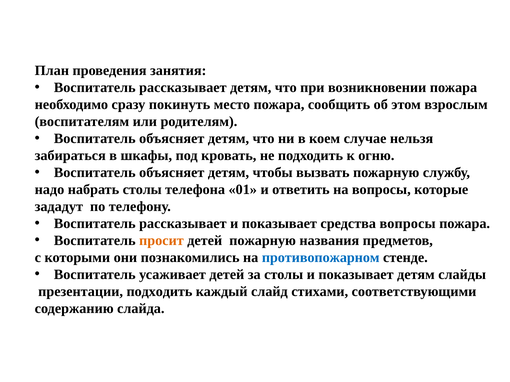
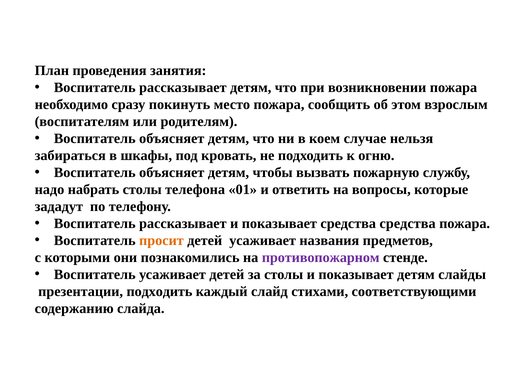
средства вопросы: вопросы -> средства (408, 224)
детей пожарную: пожарную -> усаживает (263, 241)
противопожарном colour: blue -> purple (321, 258)
